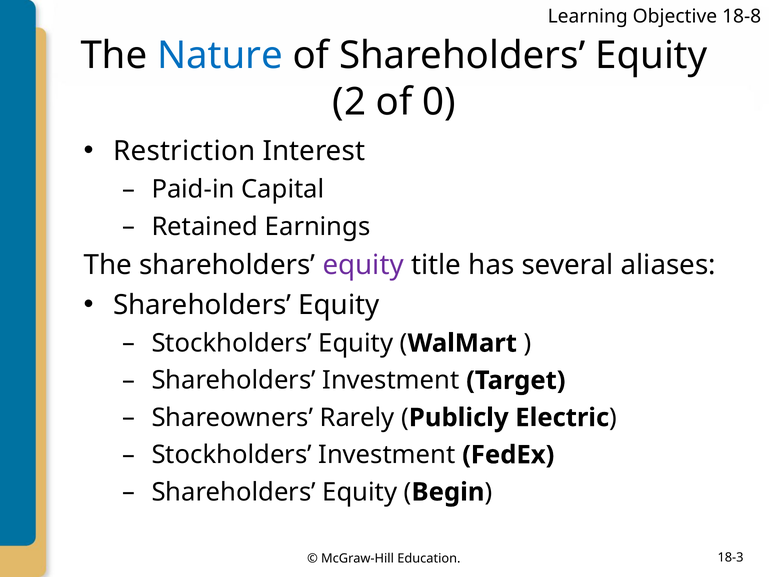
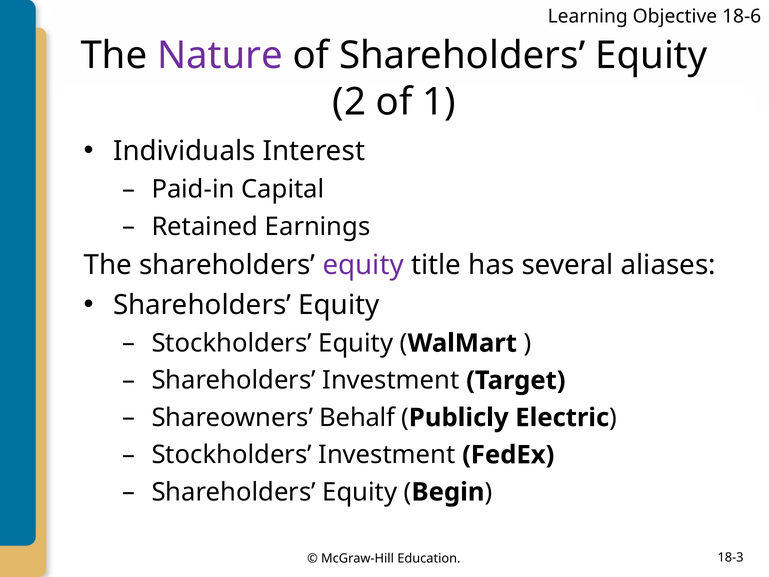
18-8: 18-8 -> 18-6 (742, 16)
Nature colour: blue -> purple (220, 56)
0: 0 -> 1 (439, 102)
Restriction: Restriction -> Individuals (184, 151)
Rarely: Rarely -> Behalf (357, 417)
